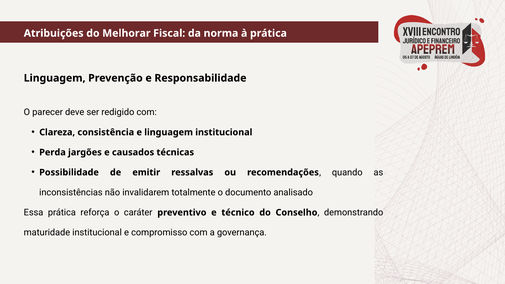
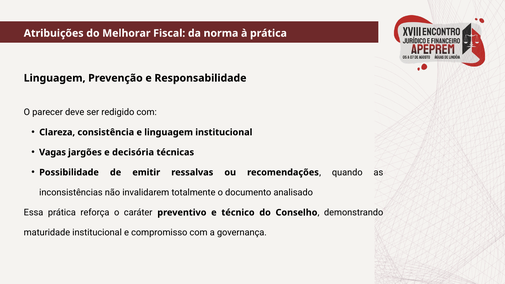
Perda: Perda -> Vagas (53, 152)
causados: causados -> decisória (133, 152)
